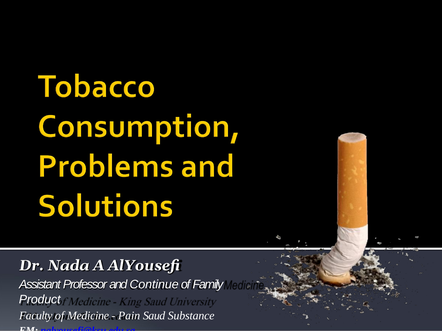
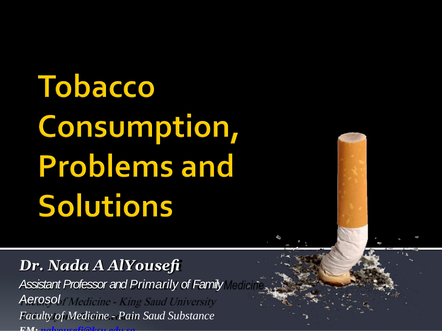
Continue: Continue -> Primarily (154, 285)
Product: Product -> Aerosol (40, 300)
